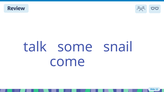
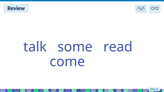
snail: snail -> read (118, 47)
